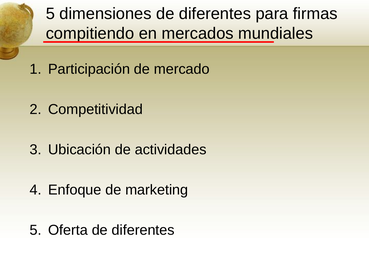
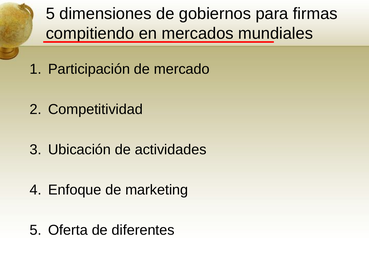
dimensiones de diferentes: diferentes -> gobiernos (215, 14)
